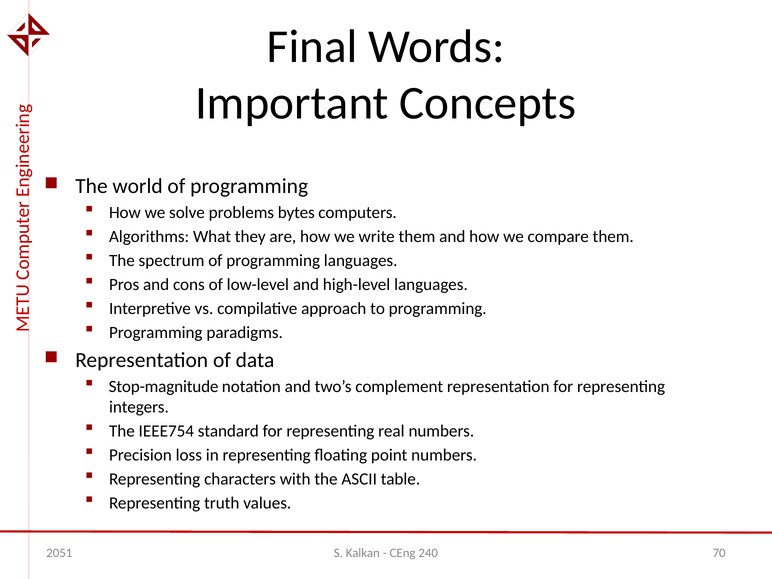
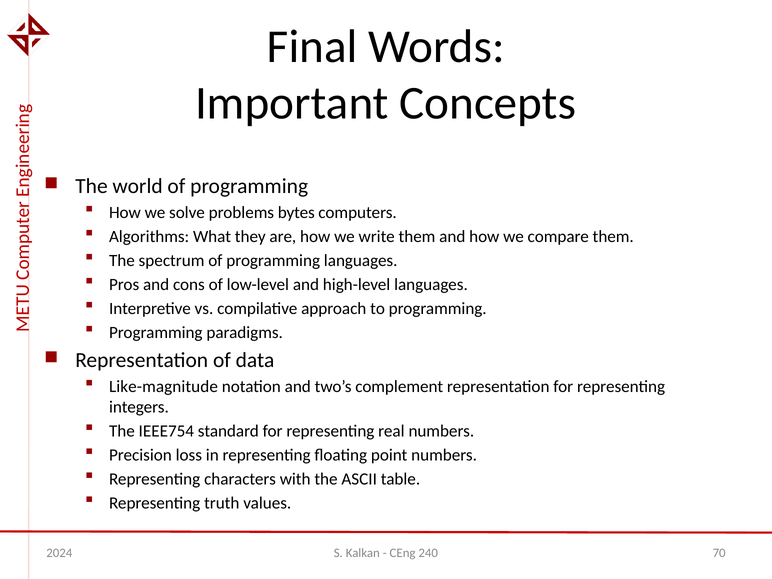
Stop-magnitude: Stop-magnitude -> Like-magnitude (163, 387)
2051: 2051 -> 2024 (59, 553)
